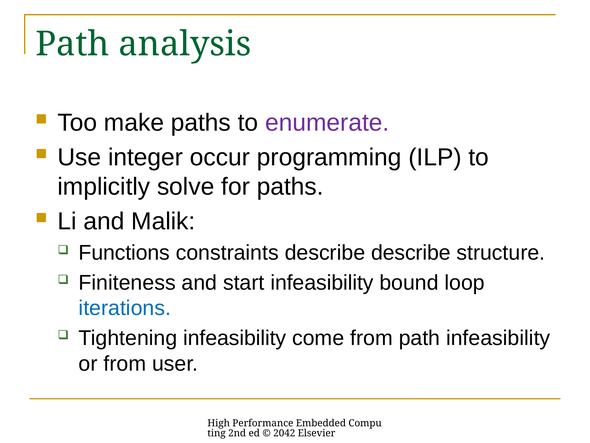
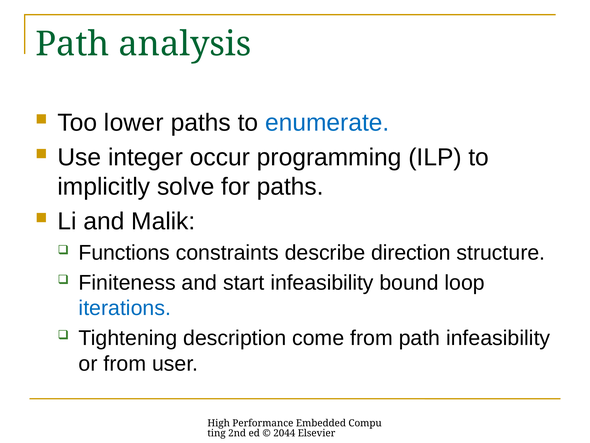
make: make -> lower (134, 123)
enumerate colour: purple -> blue (327, 123)
describe describe: describe -> direction (411, 253)
Tightening infeasibility: infeasibility -> description (235, 338)
2042: 2042 -> 2044 (284, 433)
